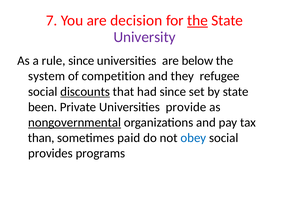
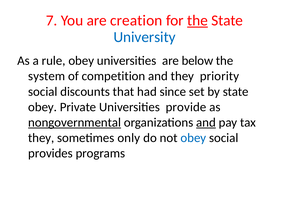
decision: decision -> creation (136, 20)
University colour: purple -> blue (144, 37)
rule since: since -> obey (81, 61)
refugee: refugee -> priority (220, 76)
discounts underline: present -> none (85, 91)
been: been -> obey (43, 107)
and underline: none -> present (206, 122)
than: than -> they (41, 138)
paid: paid -> only (129, 138)
